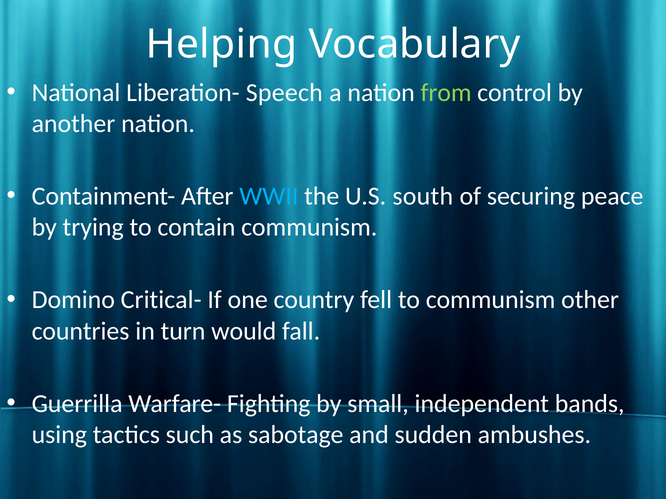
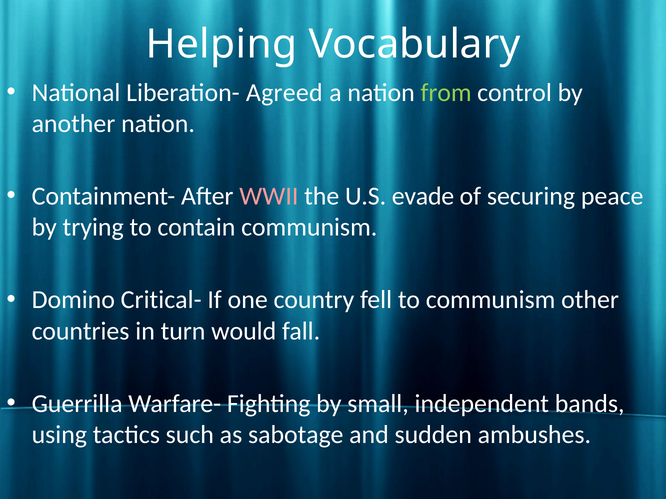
Speech: Speech -> Agreed (284, 93)
WWII colour: light blue -> pink (269, 197)
south: south -> evade (423, 197)
